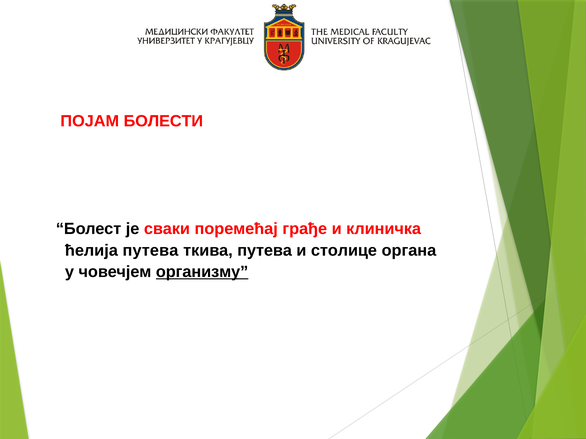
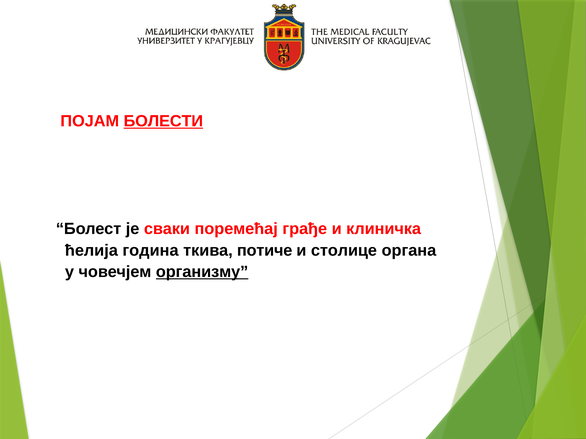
БОЛЕСТИ underline: none -> present (163, 121)
ћелија путева: путева -> година (150, 251)
ткива путева: путева -> потиче (265, 251)
